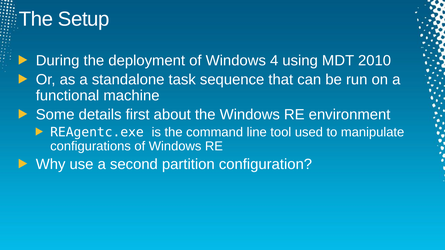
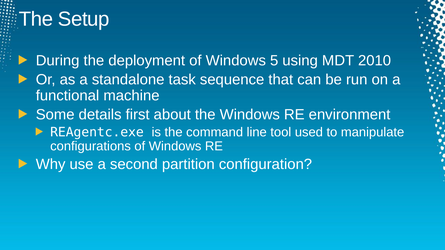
4: 4 -> 5 (274, 61)
